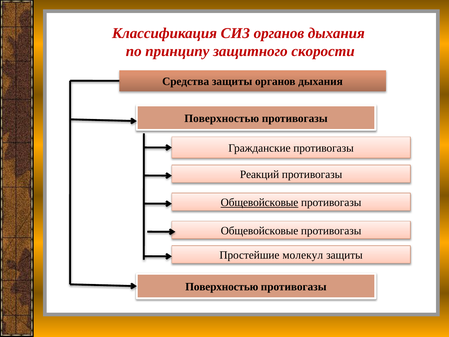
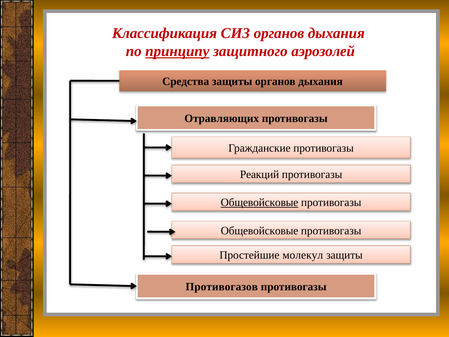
принципу underline: none -> present (177, 51)
скорости: скорости -> аэрозолей (323, 51)
Поверхностью: Поверхностью -> Отравляющих (222, 118)
Поверхностью: Поверхностью -> Противогазов (222, 287)
